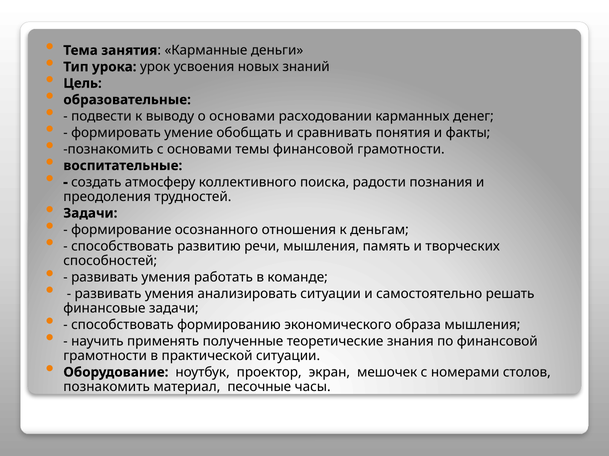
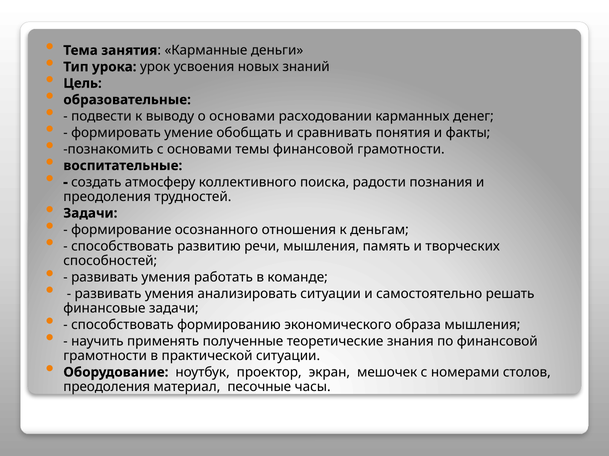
познакомить: познакомить -> преодоления (107, 387)
